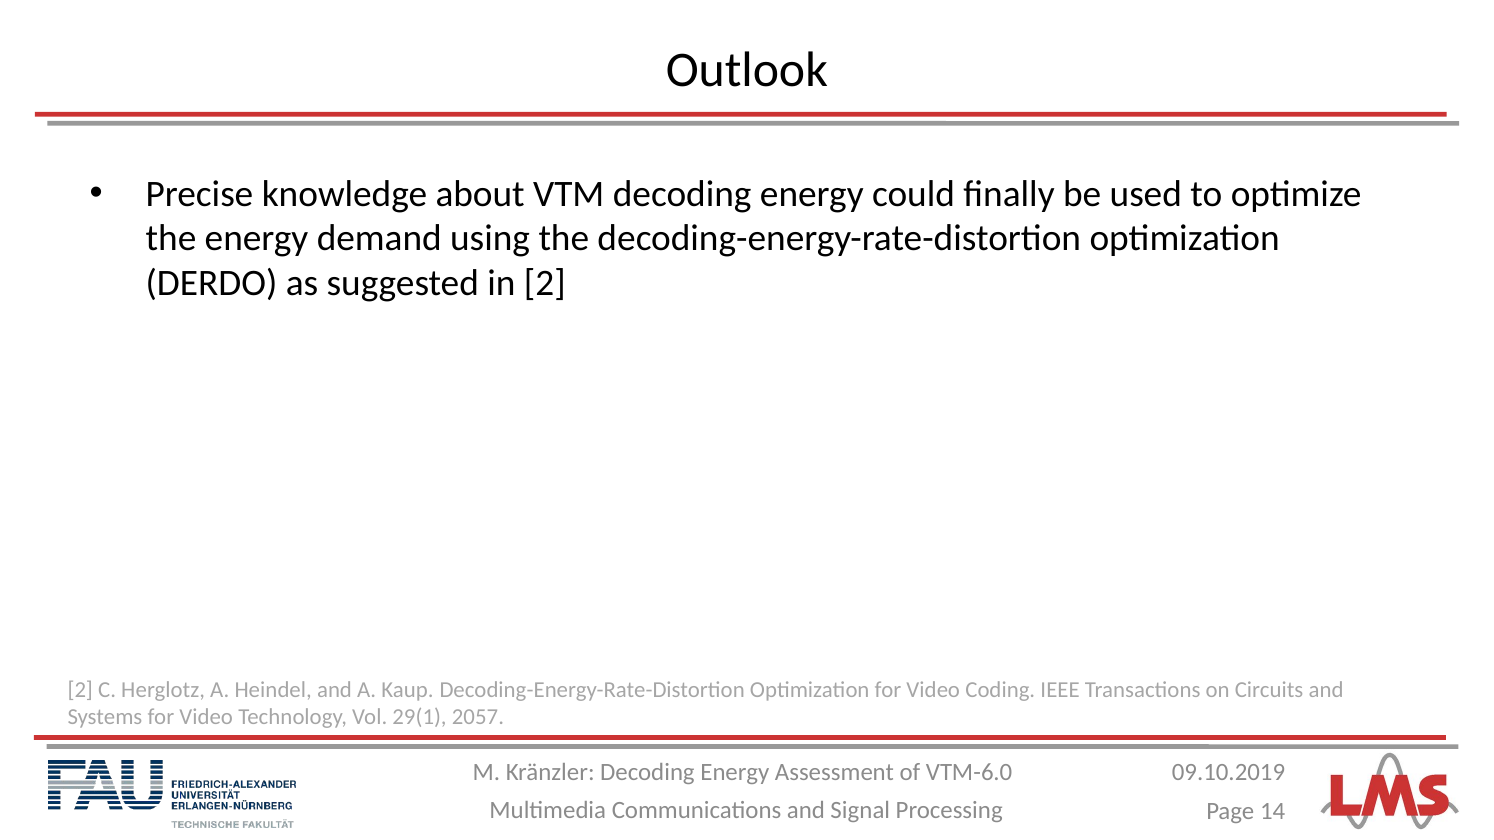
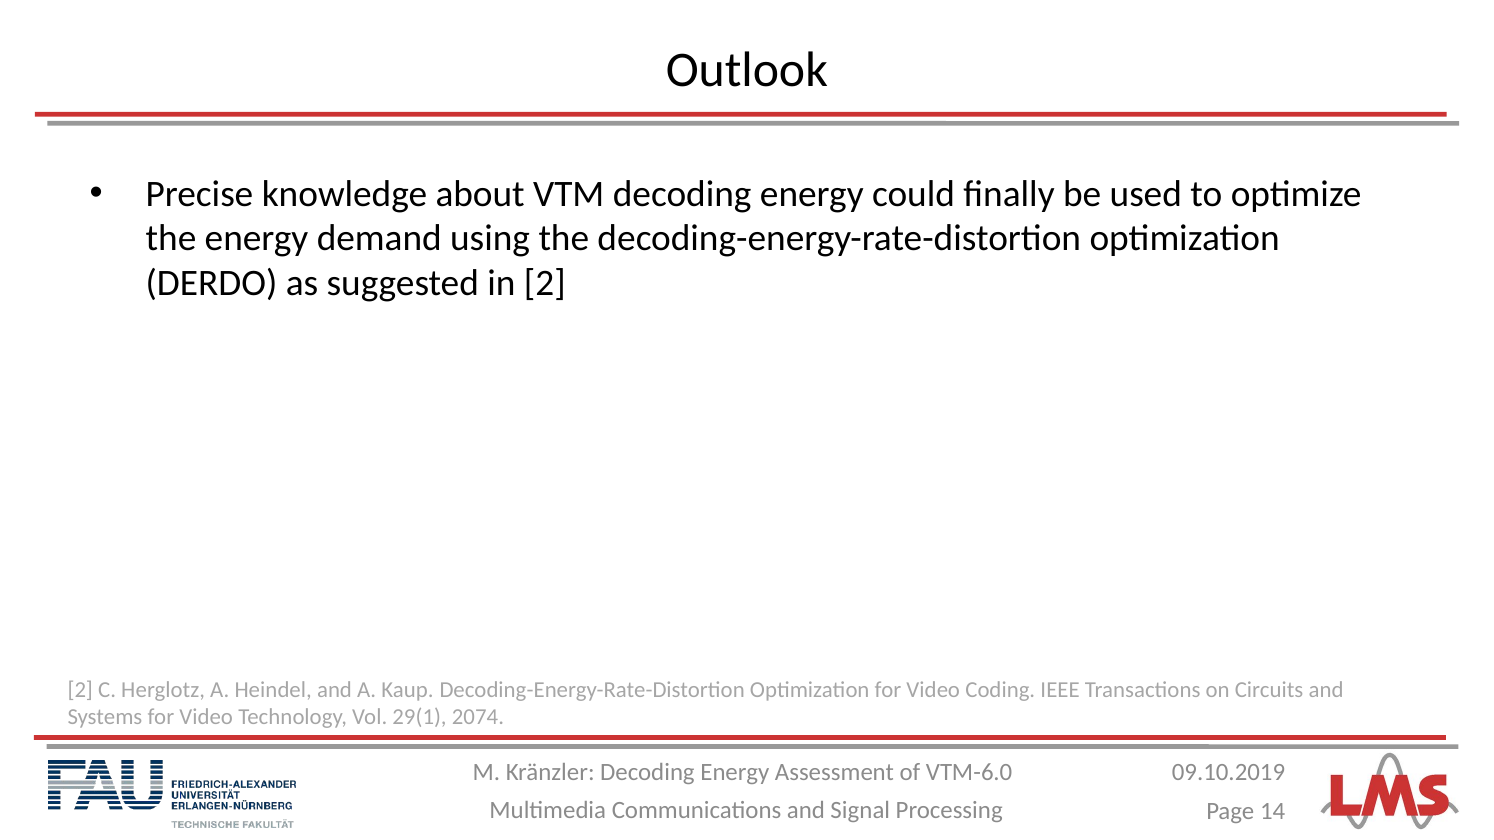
2057: 2057 -> 2074 (478, 717)
